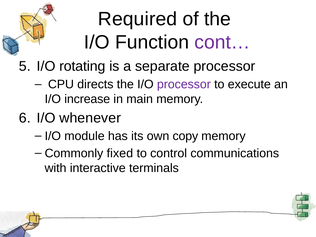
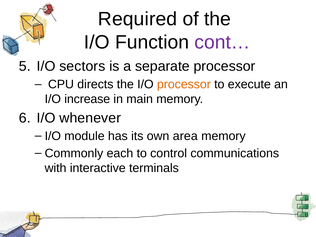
rotating: rotating -> sectors (82, 66)
processor colour: purple -> orange (184, 84)
copy: copy -> area (185, 136)
fixed: fixed -> each (120, 153)
